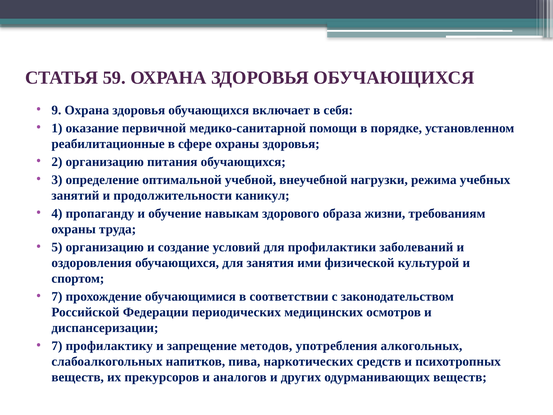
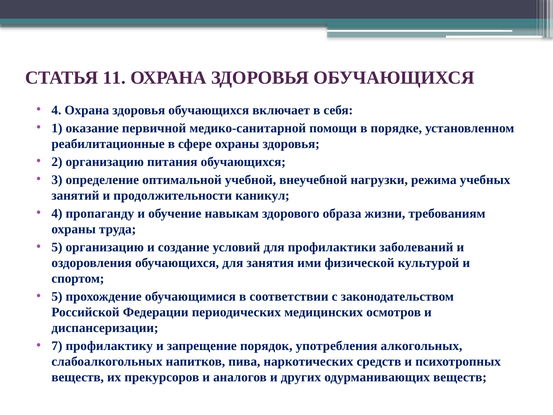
59: 59 -> 11 (114, 78)
9: 9 -> 4 (56, 110)
7: 7 -> 5 (57, 296)
методов: методов -> порядок (266, 346)
